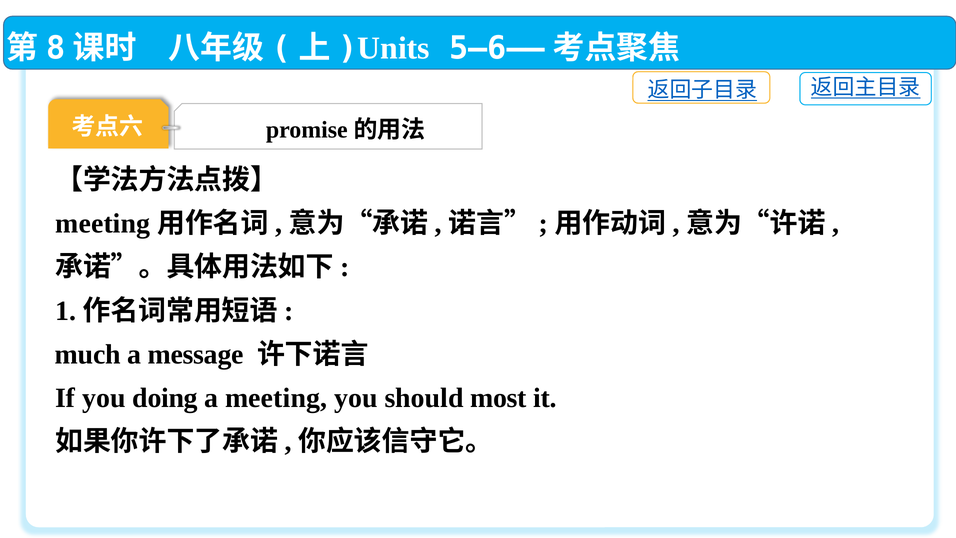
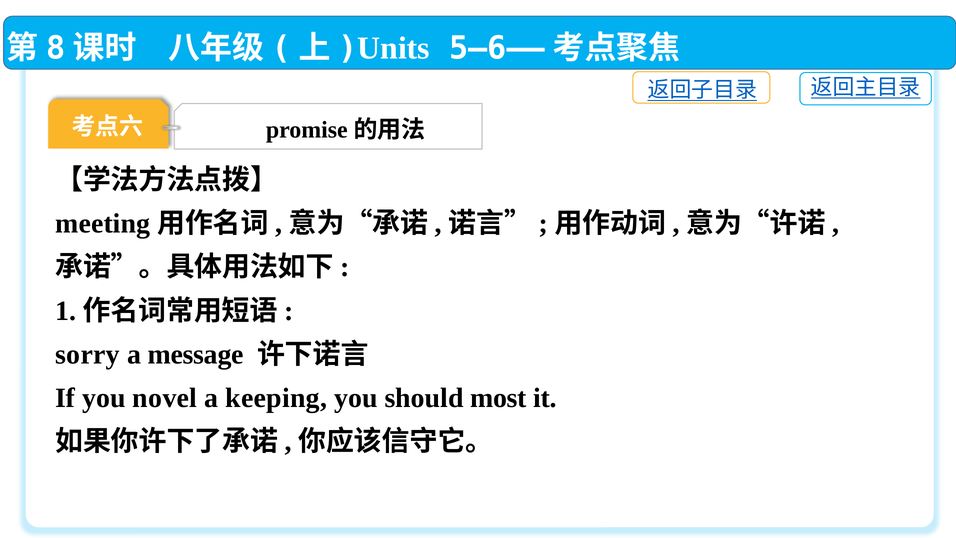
much: much -> sorry (88, 354)
doing: doing -> novel (165, 398)
a meeting: meeting -> keeping (276, 398)
